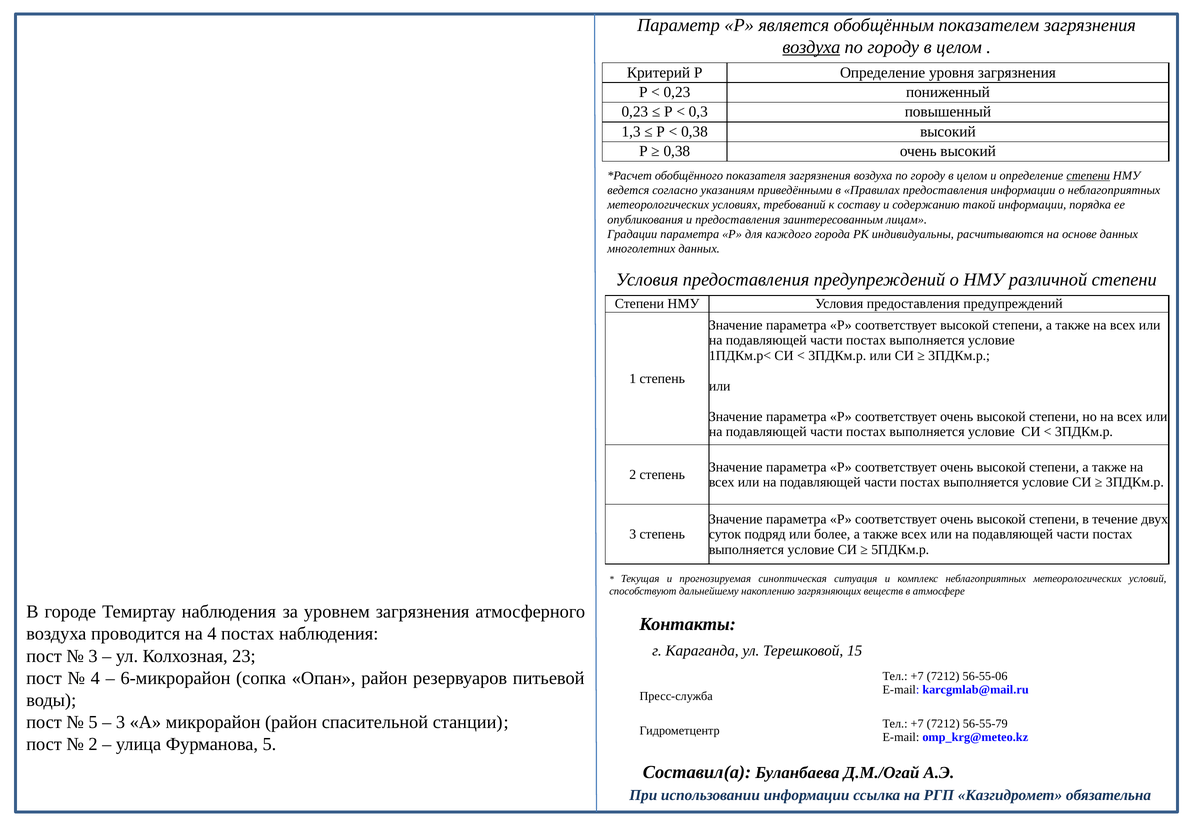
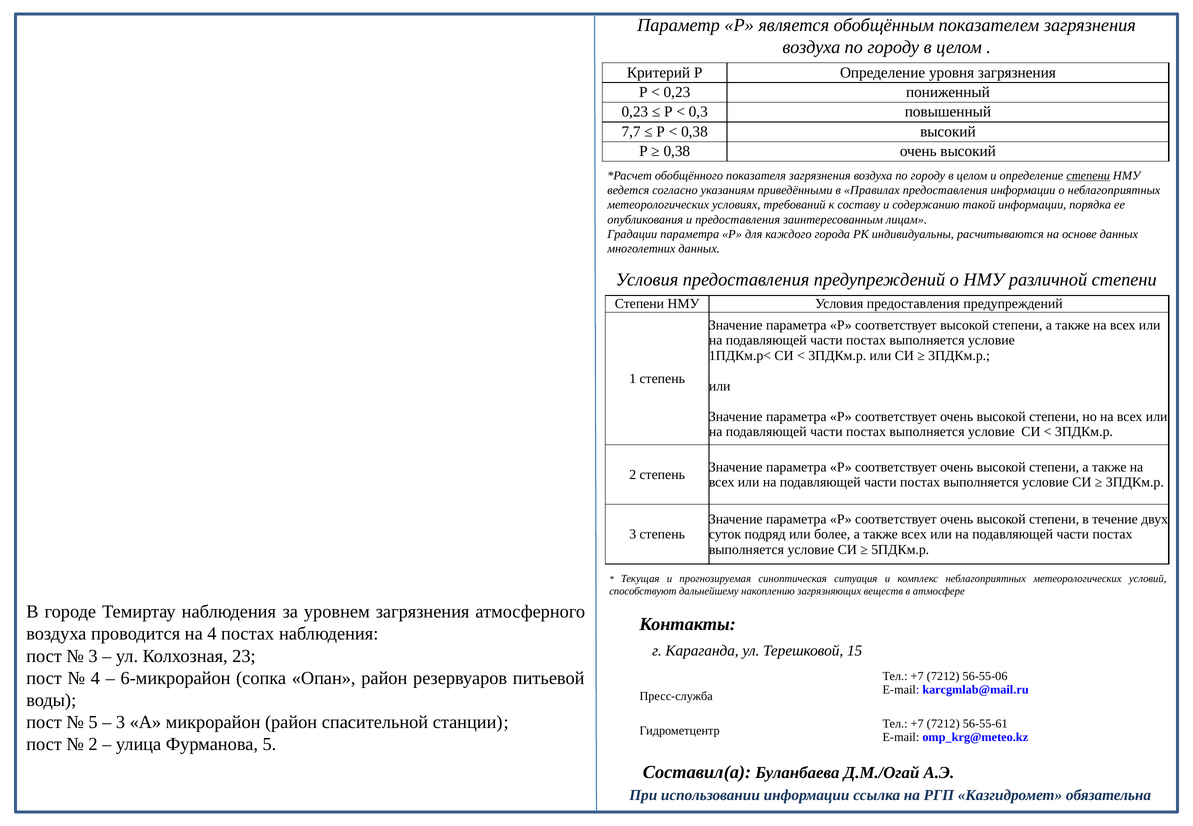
воздуха underline: present -> none (811, 47)
1,3: 1,3 -> 7,7 (631, 132)
56-55-79: 56-55-79 -> 56-55-61 (985, 724)
